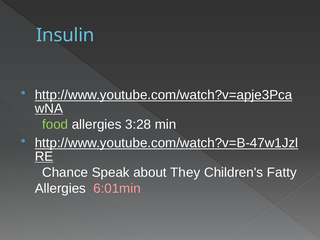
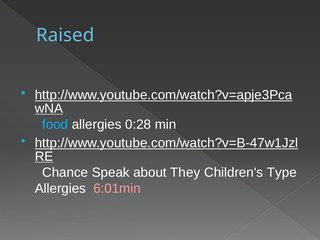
Insulin: Insulin -> Raised (65, 35)
food colour: light green -> light blue (55, 124)
3:28: 3:28 -> 0:28 (138, 124)
Fatty: Fatty -> Type (282, 172)
